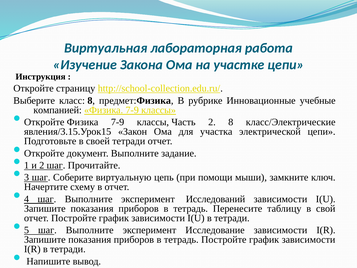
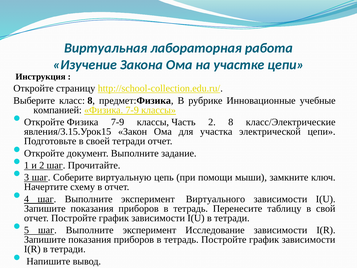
Исследований: Исследований -> Виртуального (215, 199)
